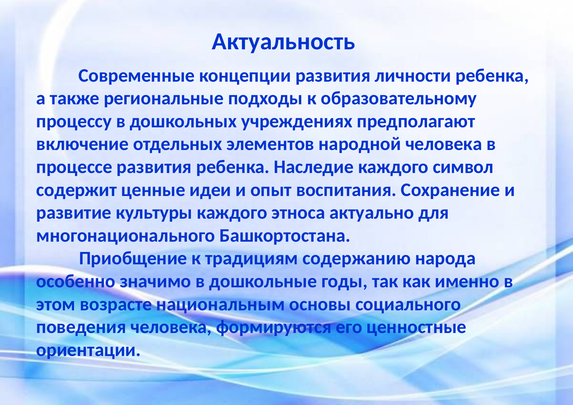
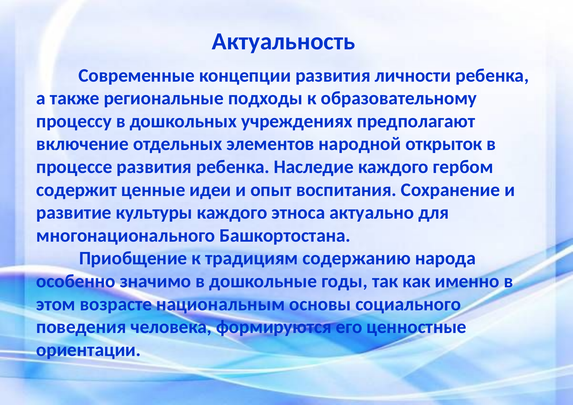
народной человека: человека -> открыток (444, 144)
символ: символ -> гербом (463, 167)
